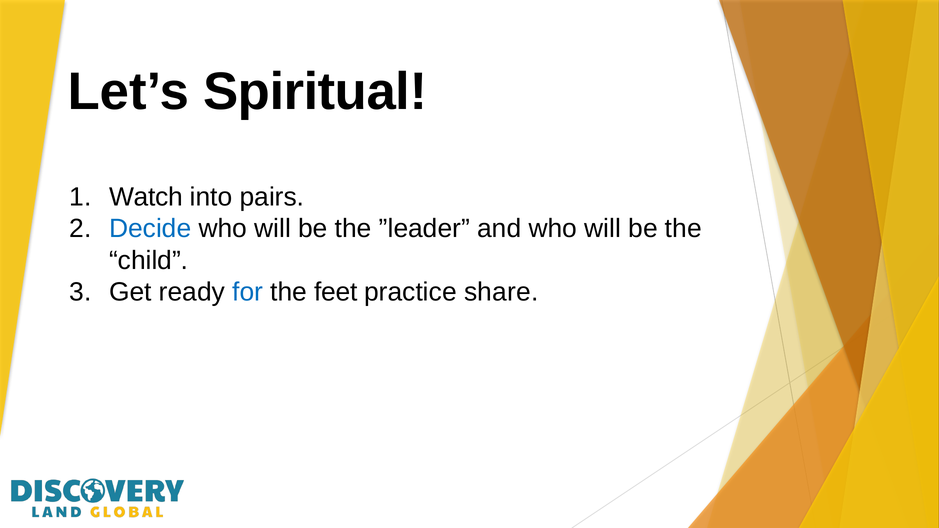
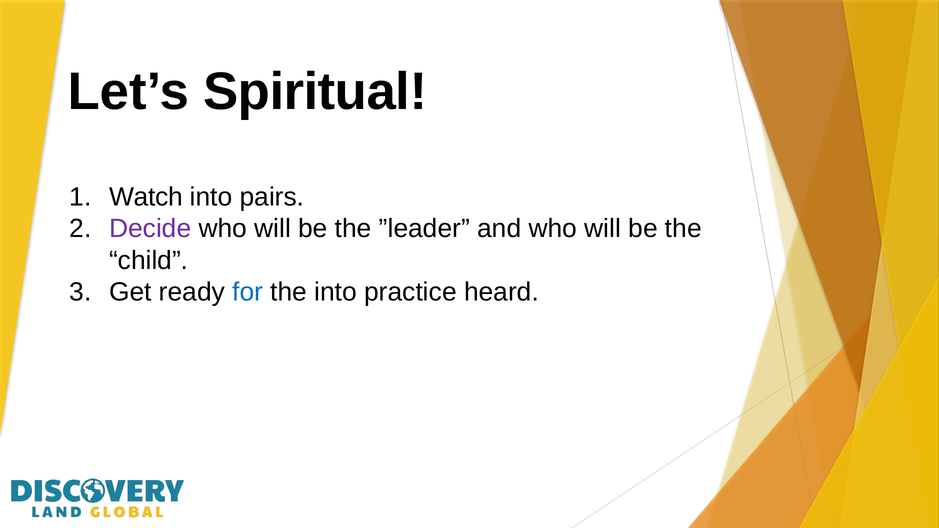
Decide colour: blue -> purple (150, 229)
the feet: feet -> into (336, 292)
share: share -> heard (501, 292)
